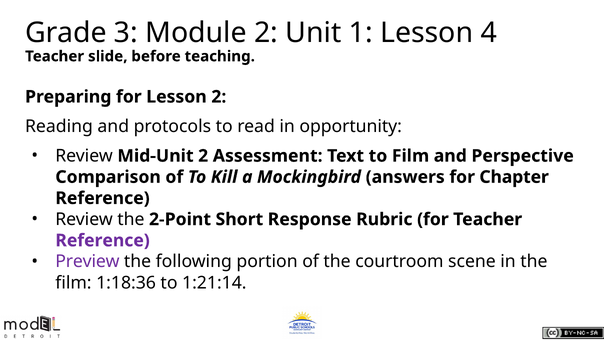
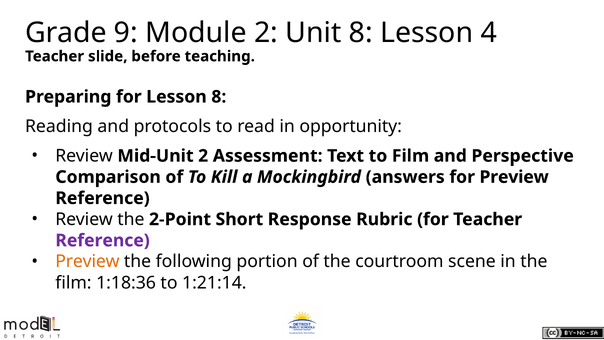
3: 3 -> 9 (126, 33)
Unit 1: 1 -> 8 (361, 33)
Lesson 2: 2 -> 8 (219, 97)
for Chapter: Chapter -> Preview (514, 177)
Preview colour: purple -> orange (87, 261)
